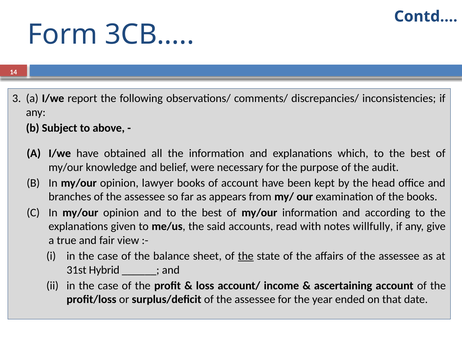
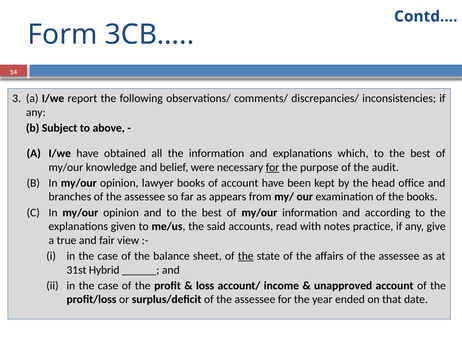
for underline: none -> present (273, 167)
willfully: willfully -> practice (373, 227)
ascertaining: ascertaining -> unapproved (343, 286)
